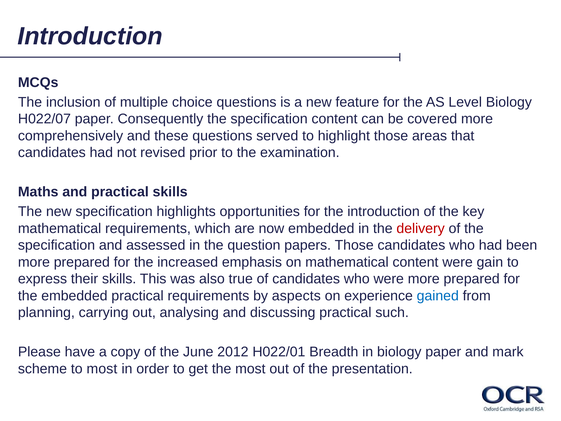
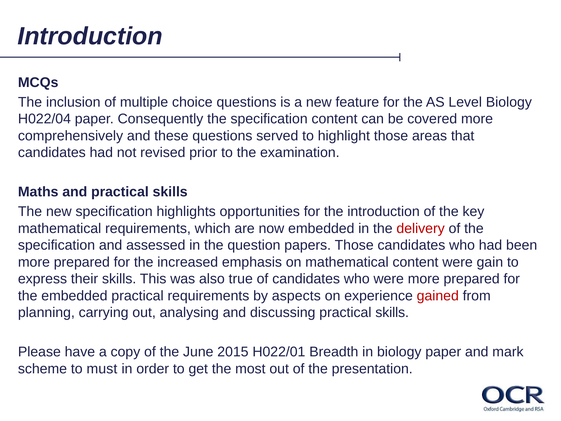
H022/07: H022/07 -> H022/04 (44, 119)
gained colour: blue -> red (438, 296)
discussing practical such: such -> skills (392, 312)
2012: 2012 -> 2015 (233, 352)
to most: most -> must (102, 369)
